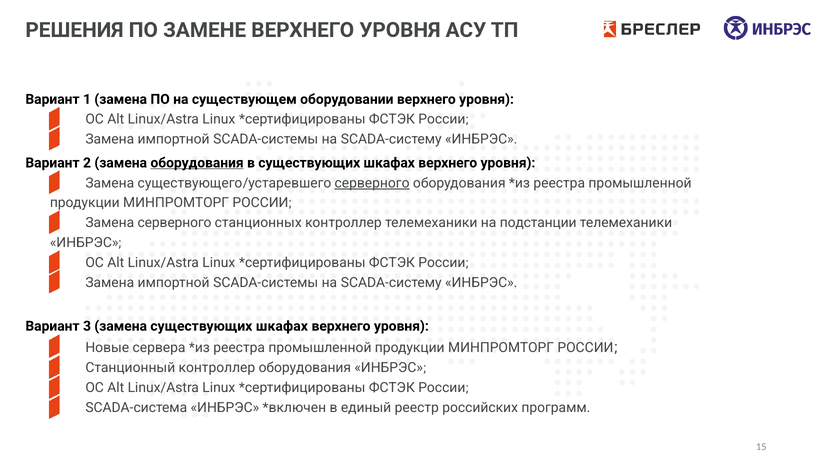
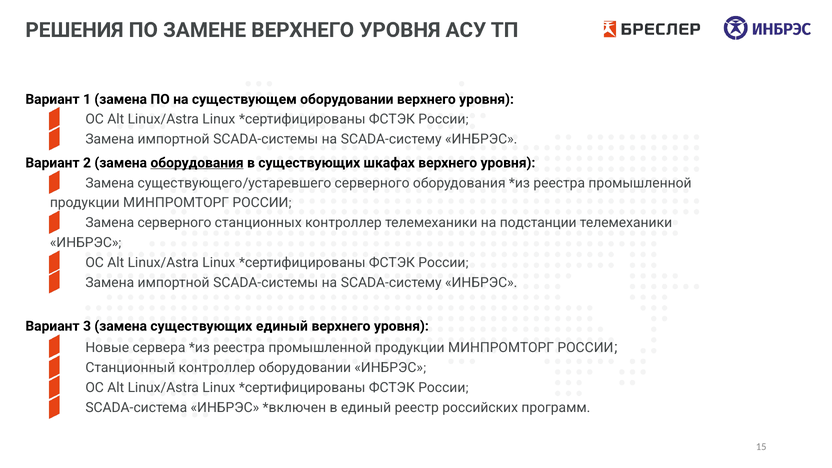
серверного underline: present -> none (372, 183)
замена существующих шкафах: шкафах -> единый (282, 326)
контроллер оборудования: оборудования -> оборудовании (305, 368)
